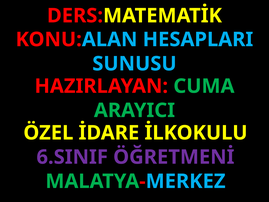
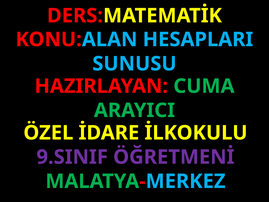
6.SINIF: 6.SINIF -> 9.SINIF (72, 157)
